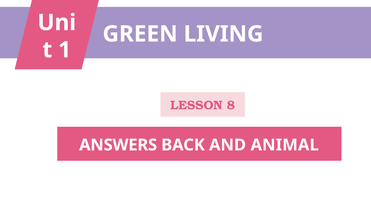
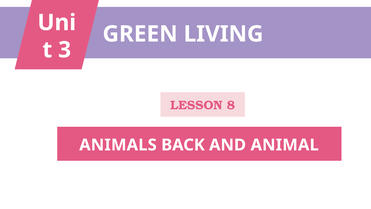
1: 1 -> 3 (65, 50)
ANSWERS: ANSWERS -> ANIMALS (118, 145)
